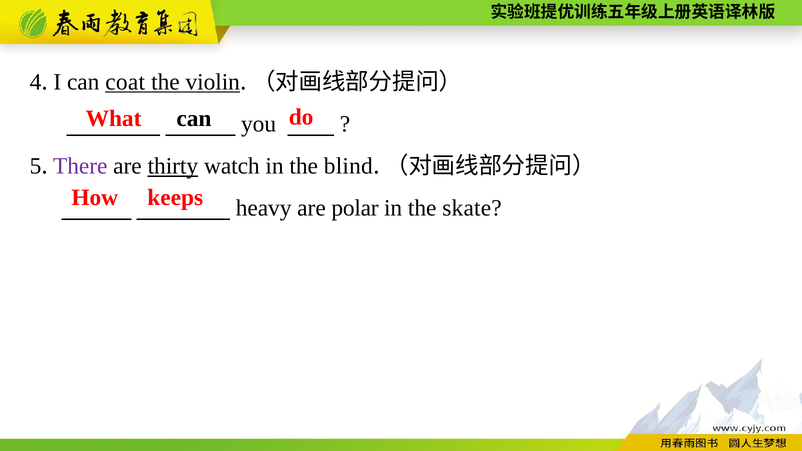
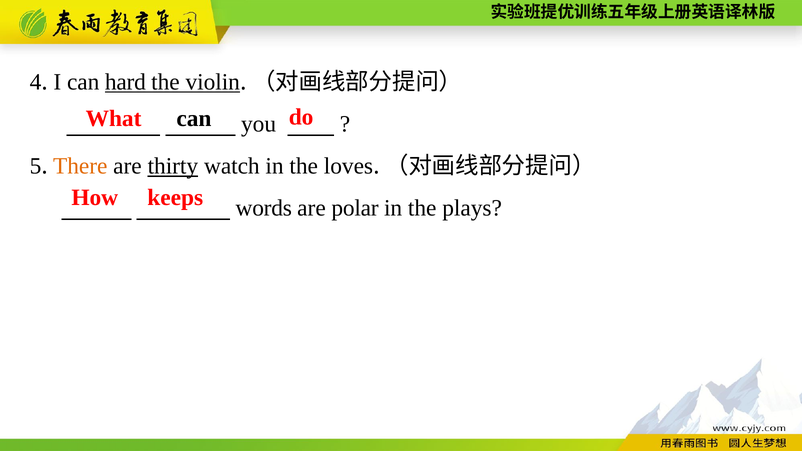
coat: coat -> hard (125, 82)
There colour: purple -> orange (80, 166)
blind: blind -> loves (348, 166)
heavy: heavy -> words (264, 208)
skate: skate -> plays (472, 208)
